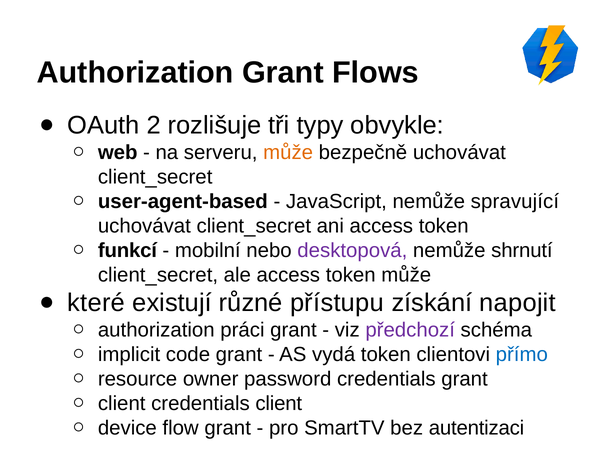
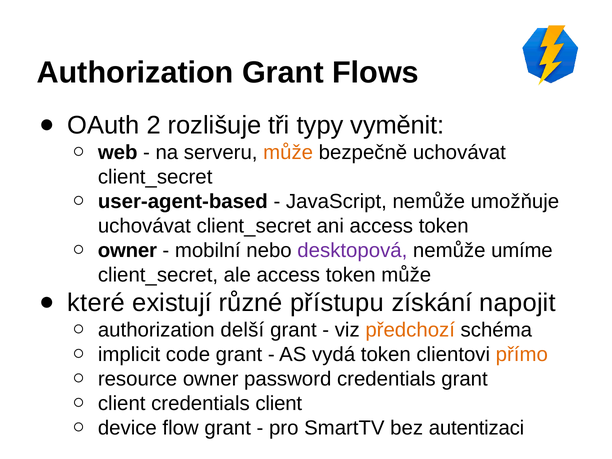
obvykle: obvykle -> vyměnit (397, 125)
spravující: spravující -> umožňuje (515, 201)
funkcí: funkcí -> owner (127, 250)
shrnutí: shrnutí -> umíme (522, 250)
práci: práci -> delší (242, 330)
předchozí colour: purple -> orange (410, 330)
přímo colour: blue -> orange (522, 354)
